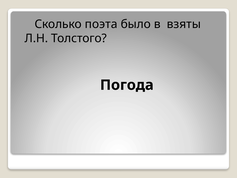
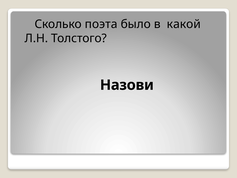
взяты: взяты -> какой (184, 24)
Погода: Погода -> Назови (127, 85)
